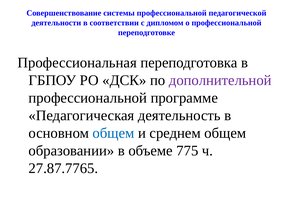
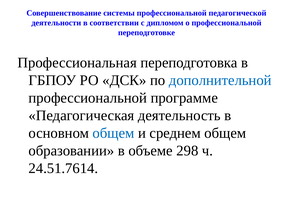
дополнительной colour: purple -> blue (220, 80)
775: 775 -> 298 (187, 150)
27.87.7765: 27.87.7765 -> 24.51.7614 (63, 168)
